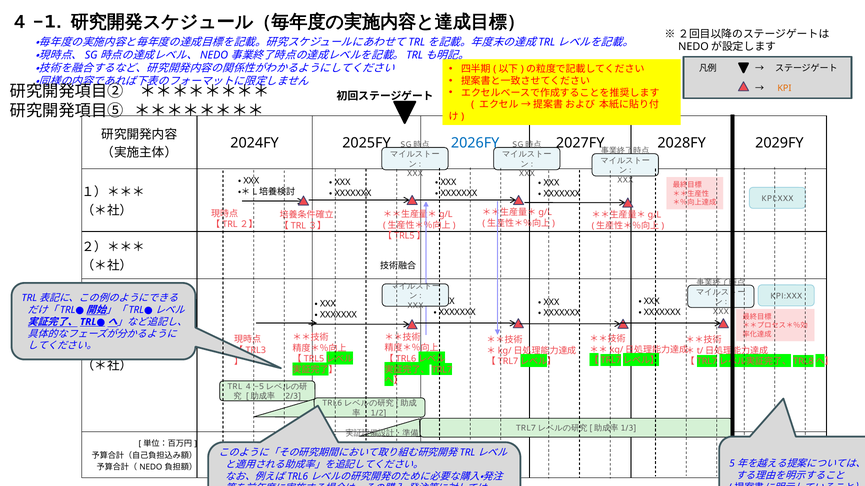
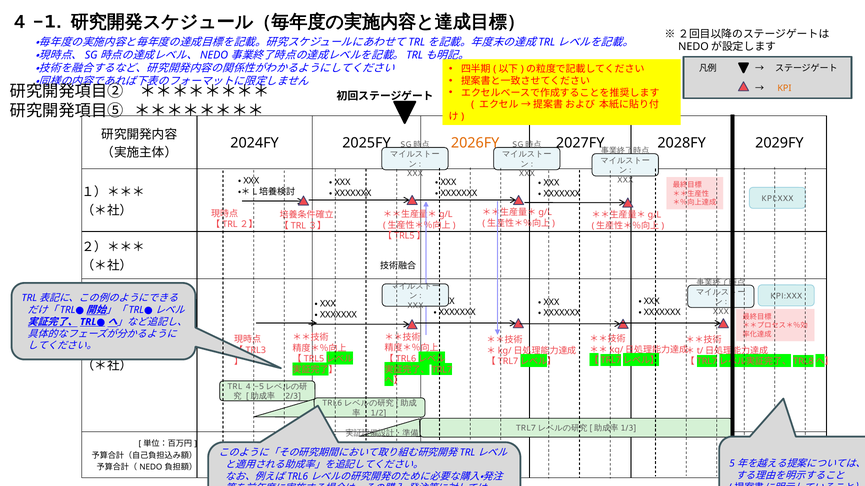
2026FY colour: blue -> orange (475, 143)
